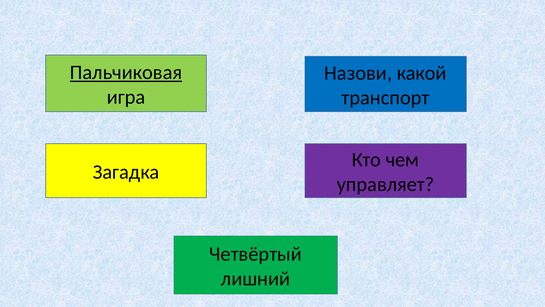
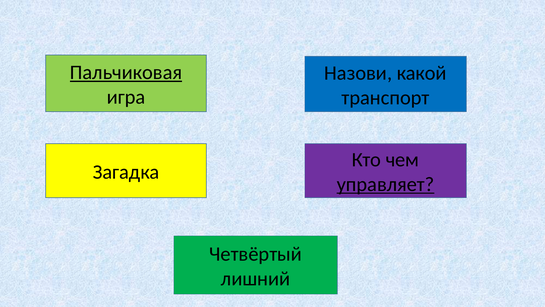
управляет underline: none -> present (386, 184)
